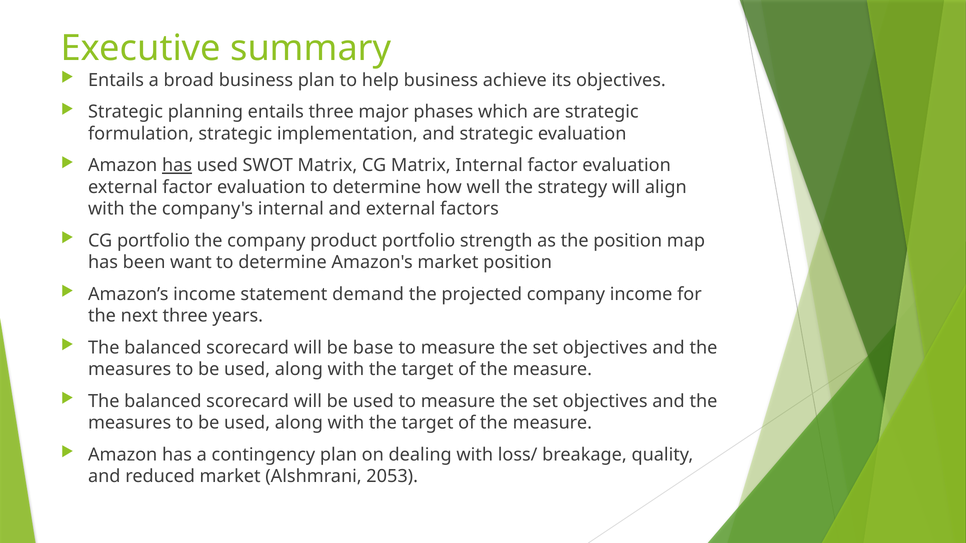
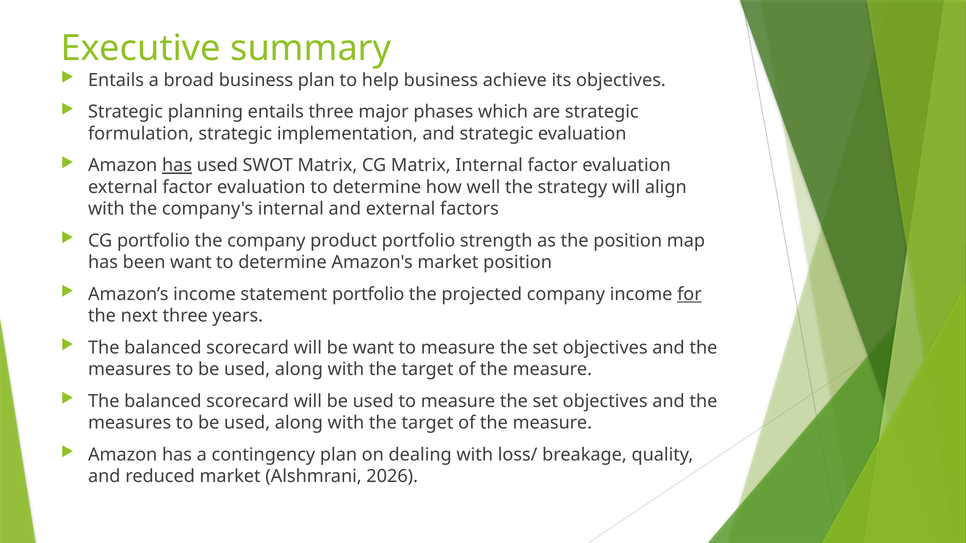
statement demand: demand -> portfolio (368, 294)
for underline: none -> present (689, 294)
be base: base -> want (373, 348)
2053: 2053 -> 2026 (392, 477)
